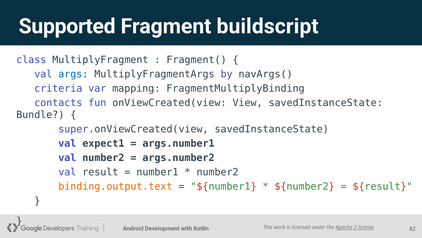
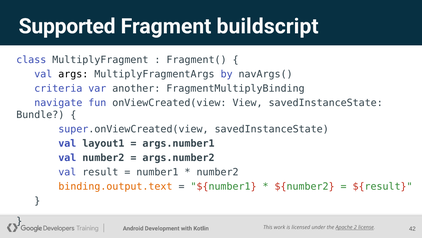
args colour: blue -> black (73, 74)
mapping: mapping -> another (136, 88)
contacts: contacts -> navigate (58, 103)
expect1: expect1 -> layout1 (103, 143)
